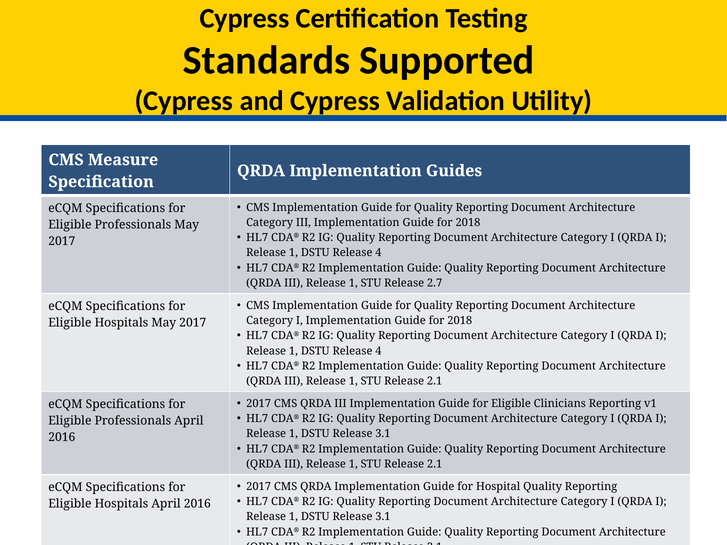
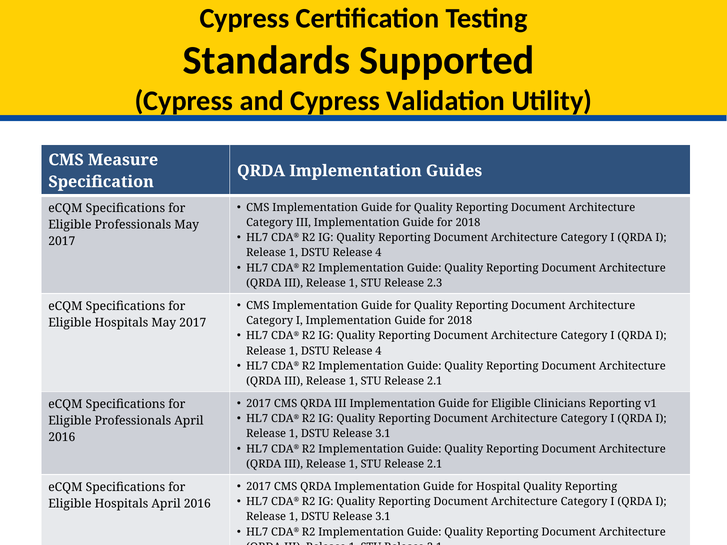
2.7: 2.7 -> 2.3 (435, 283)
